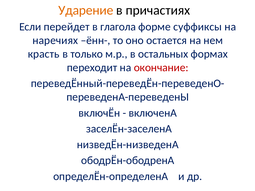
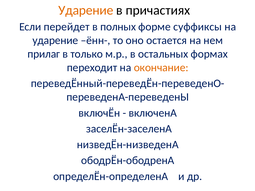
глагола: глагола -> полных (118, 27)
наречиях: наречиях -> ударение (55, 40)
красть: красть -> прилаг (44, 54)
окончание colour: red -> orange (161, 68)
